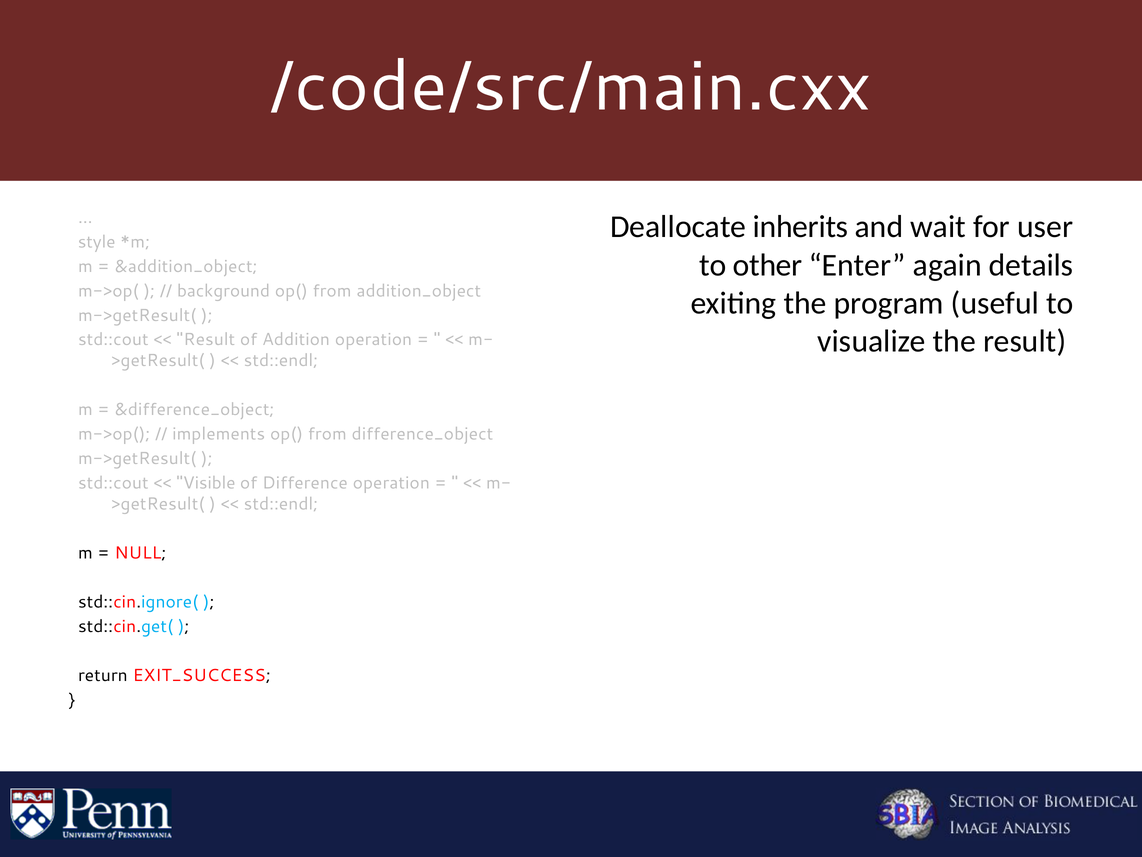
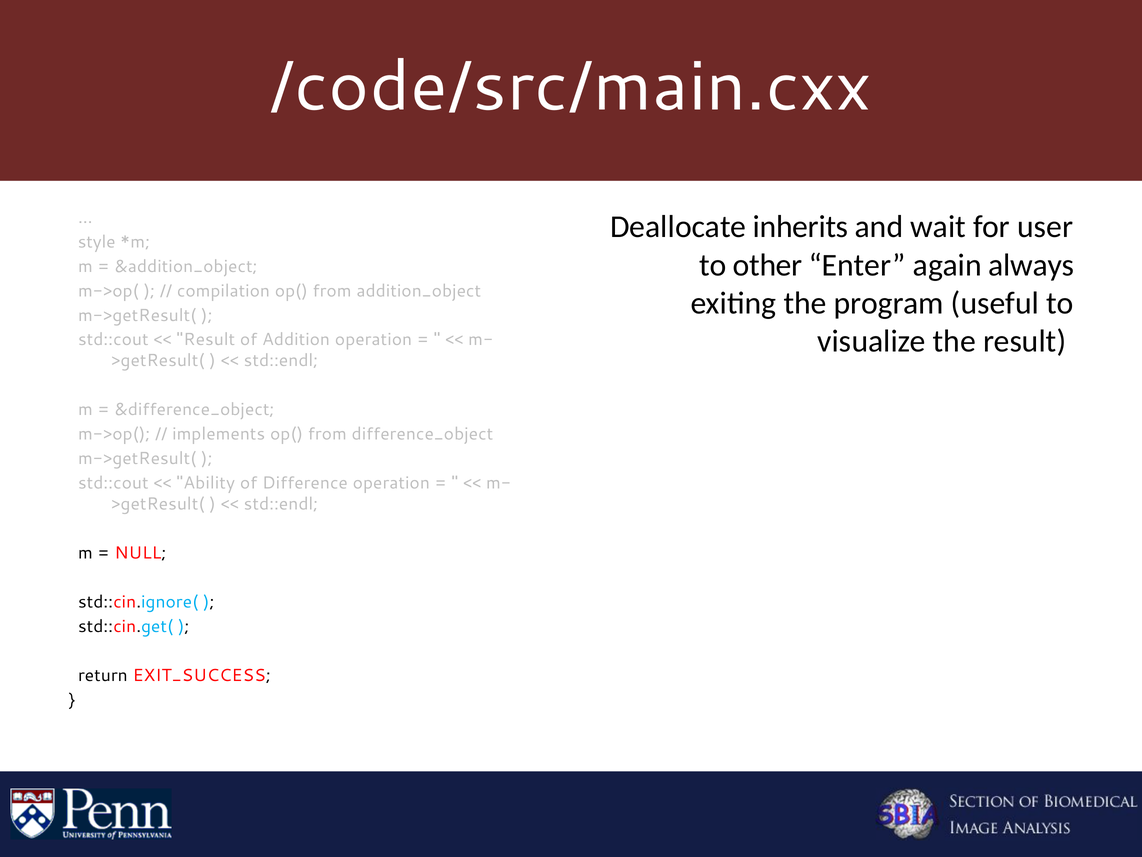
details: details -> always (1031, 265)
background: background -> compilation (223, 291)
Visible: Visible -> Ability (206, 483)
